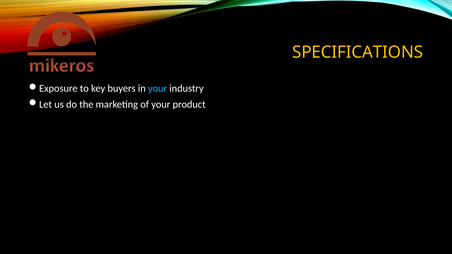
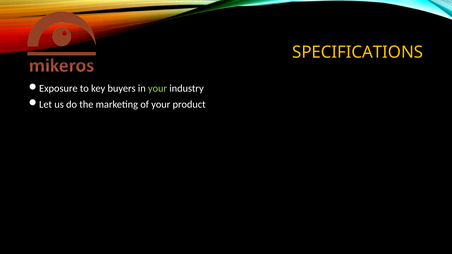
your colour: light blue -> light green (158, 89)
